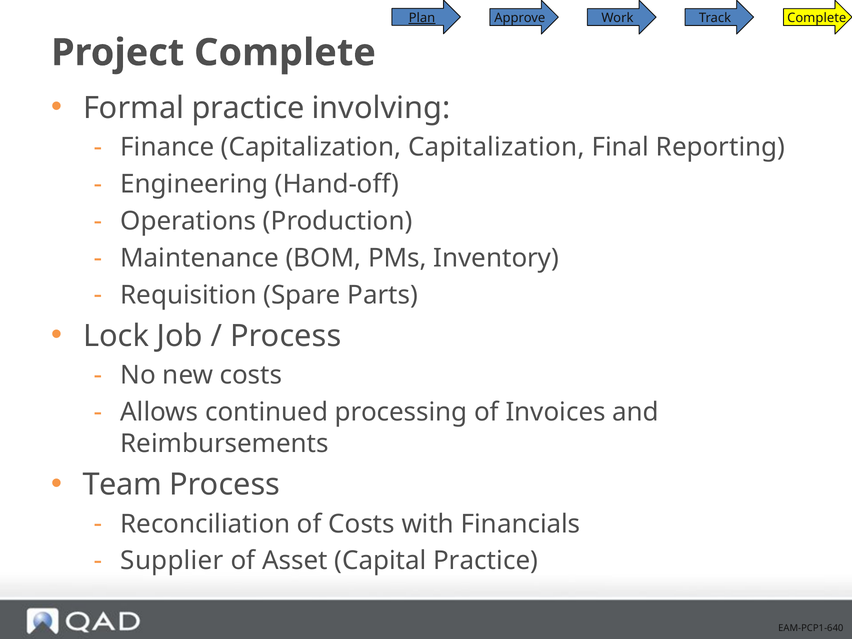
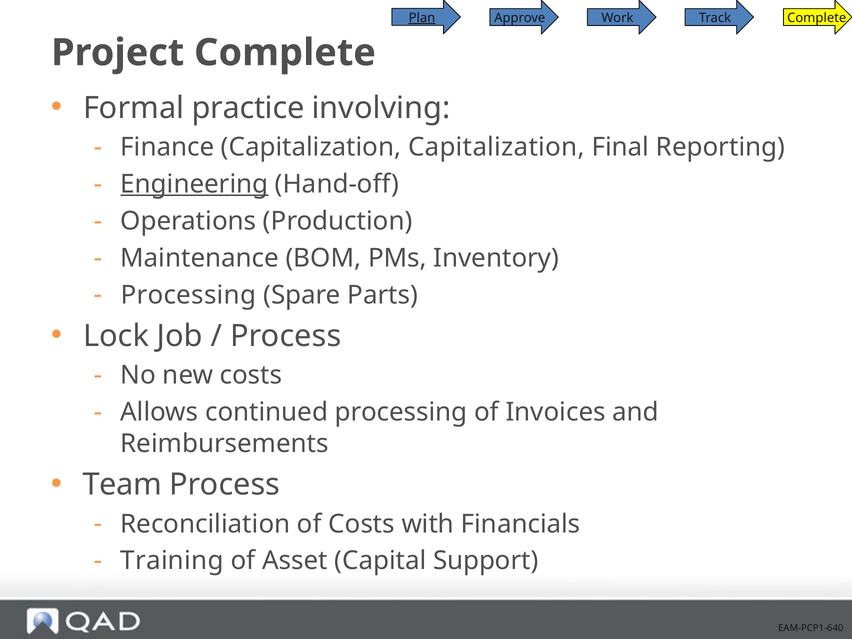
Engineering underline: none -> present (194, 184)
Requisition: Requisition -> Processing (188, 295)
Supplier: Supplier -> Training (172, 561)
Capital Practice: Practice -> Support (486, 561)
